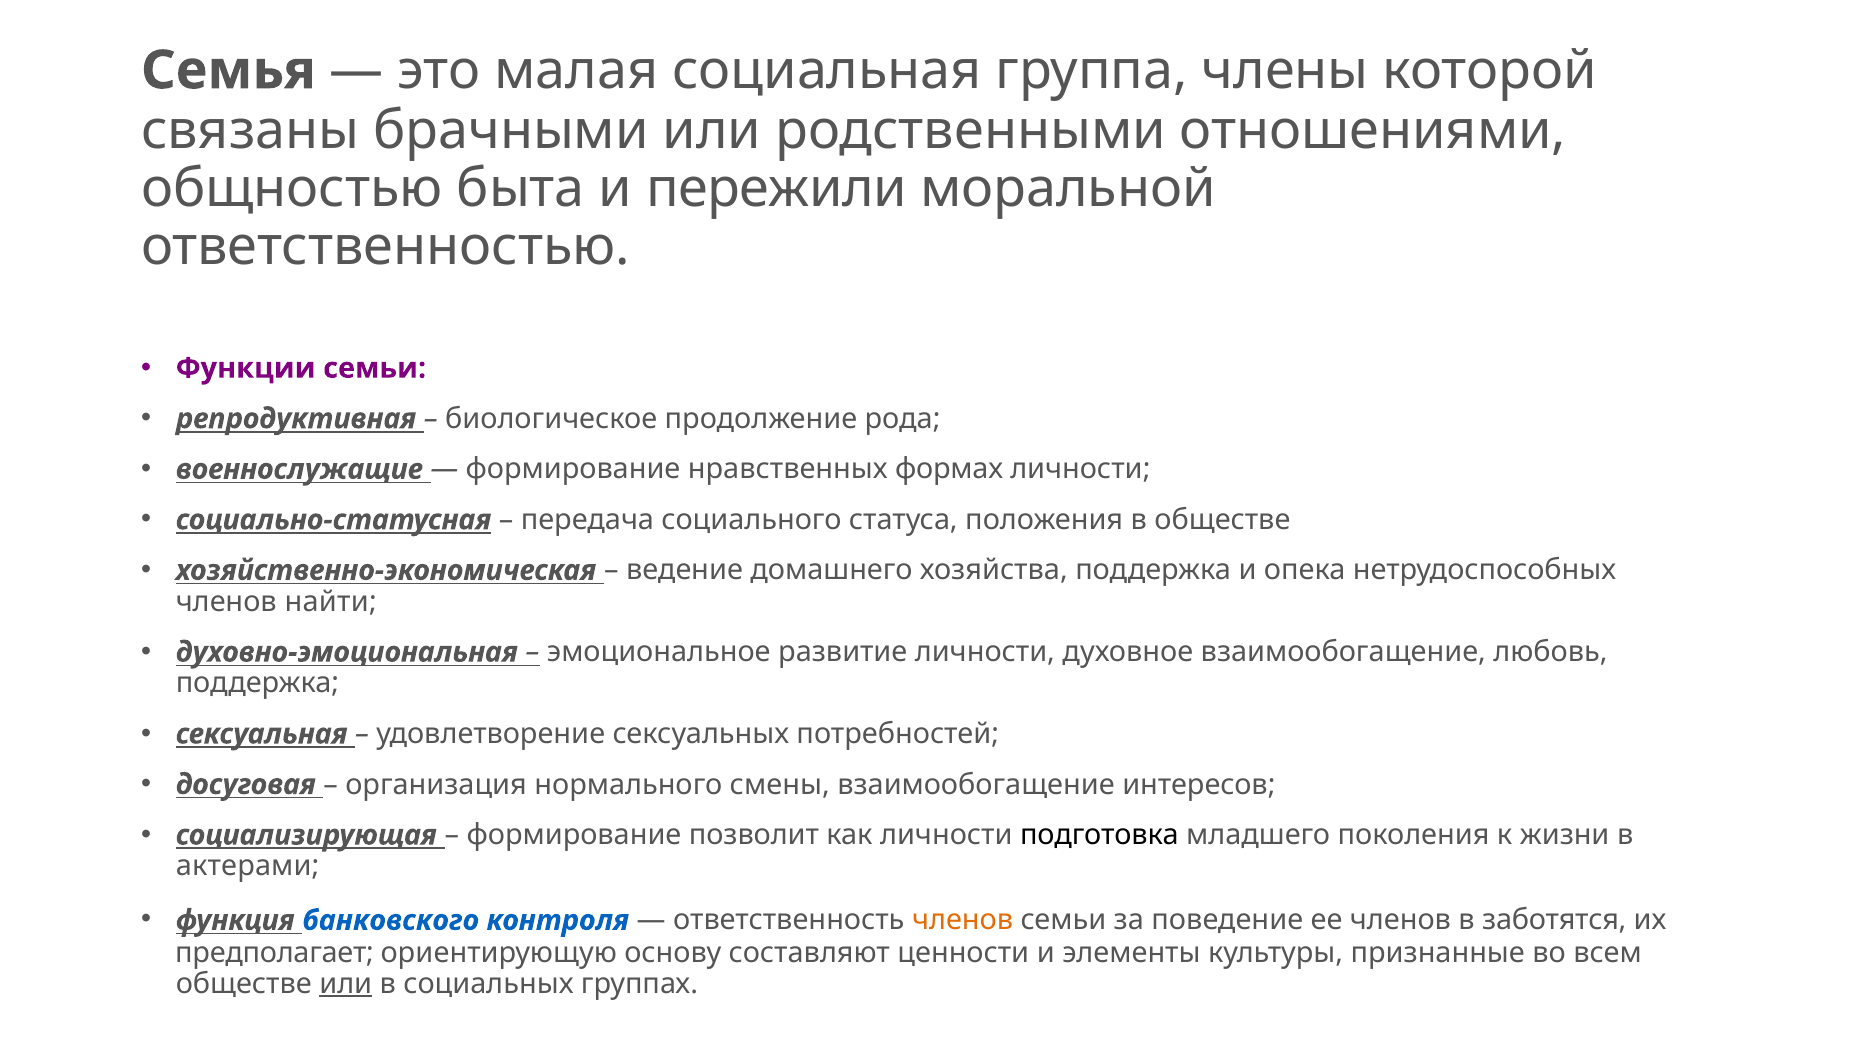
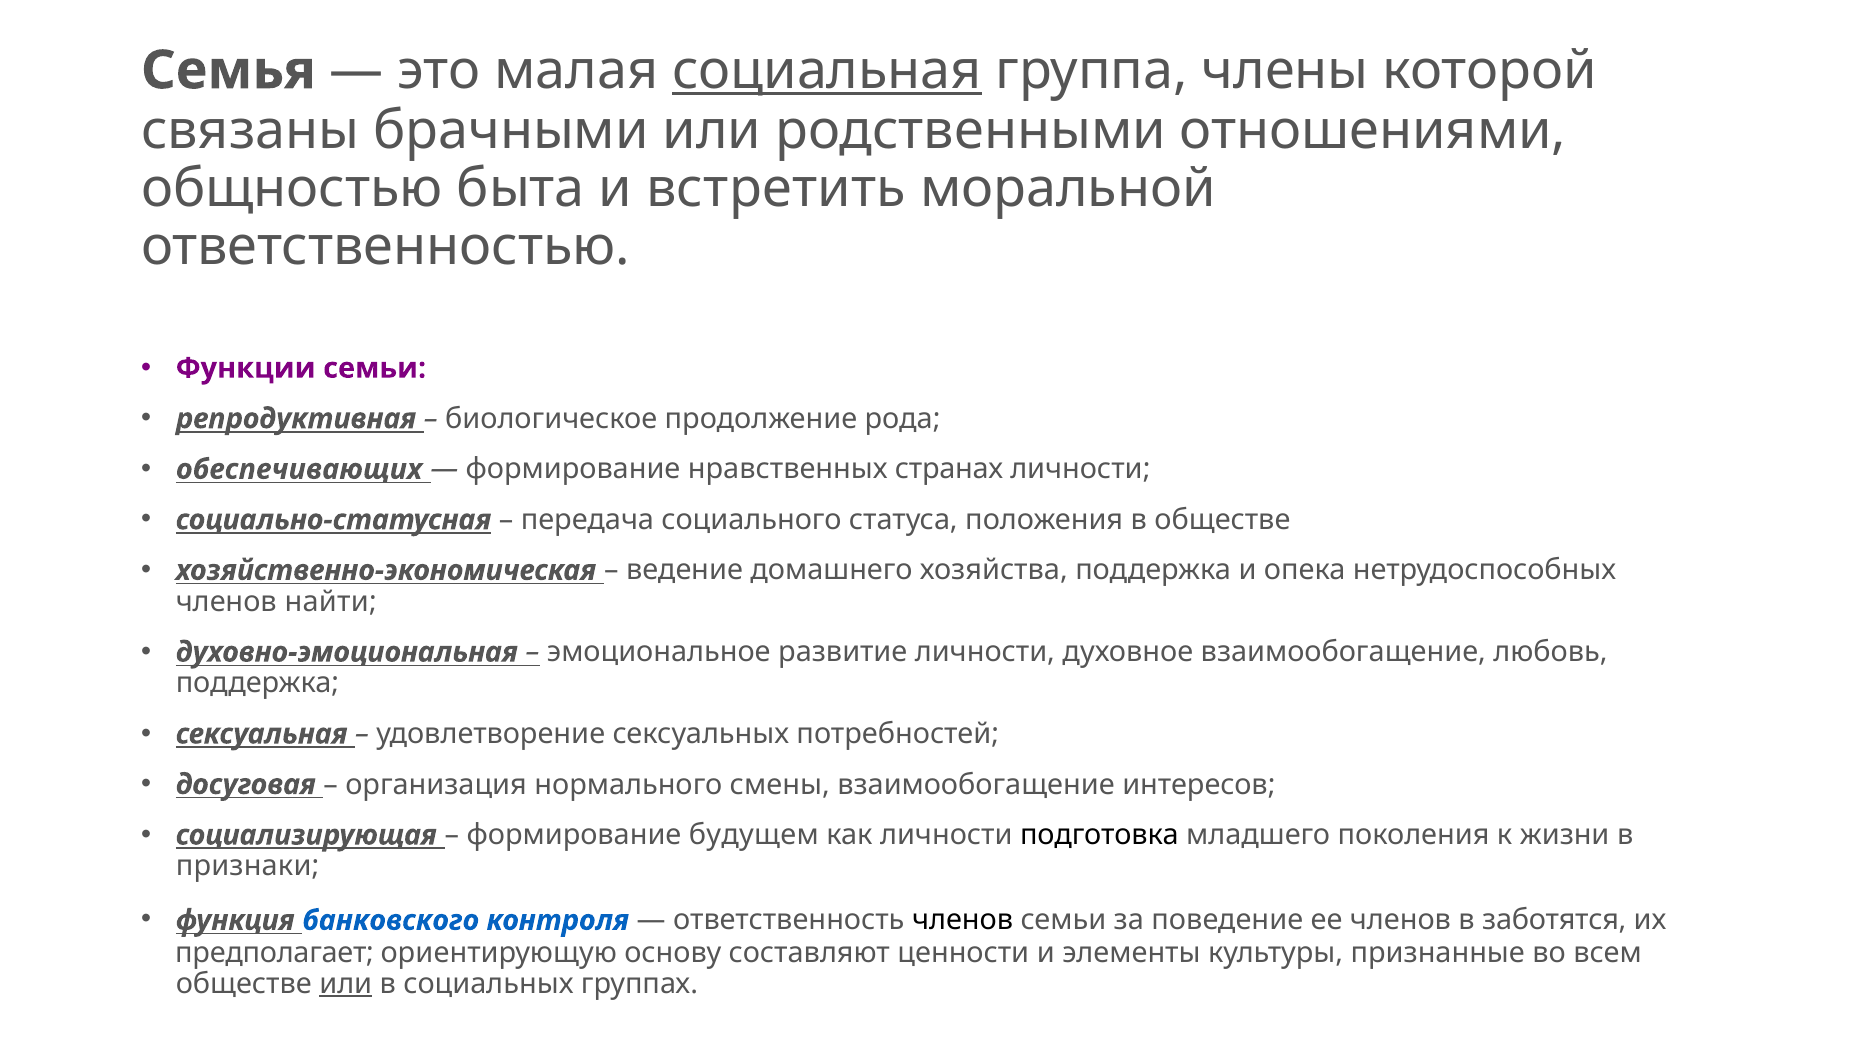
социальная underline: none -> present (827, 71)
пережили: пережили -> встретить (776, 189)
военнослужащие: военнослужащие -> обеспечивающих (299, 469)
формах: формах -> странах (949, 469)
позволит: позволит -> будущем (754, 835)
актерами: актерами -> признаки (248, 866)
членов colour: orange -> black (963, 921)
